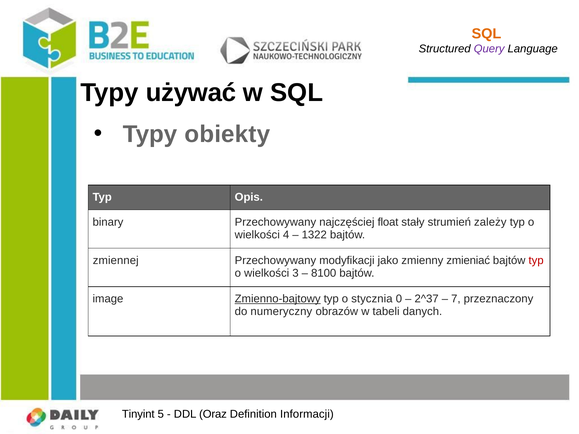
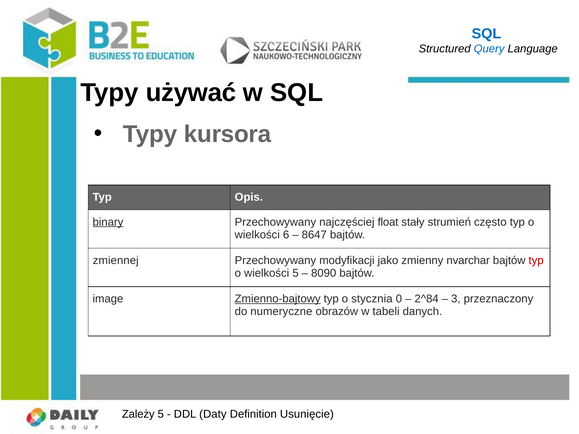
SQL colour: orange -> blue (486, 34)
Query colour: purple -> blue (489, 49)
obiekty: obiekty -> kursora (228, 134)
binary underline: none -> present (108, 222)
zależy: zależy -> często (490, 222)
4: 4 -> 6 (286, 235)
1322: 1322 -> 8647 (314, 235)
zmieniać: zmieniać -> nvarchar (468, 261)
wielkości 3: 3 -> 5 (296, 273)
8100: 8100 -> 8090 (324, 273)
2^37: 2^37 -> 2^84 (427, 299)
7: 7 -> 3 (456, 299)
numeryczny: numeryczny -> numeryczne (281, 312)
Tinyint: Tinyint -> Zależy (138, 414)
Oraz: Oraz -> Daty (213, 414)
Informacji: Informacji -> Usunięcie (307, 414)
